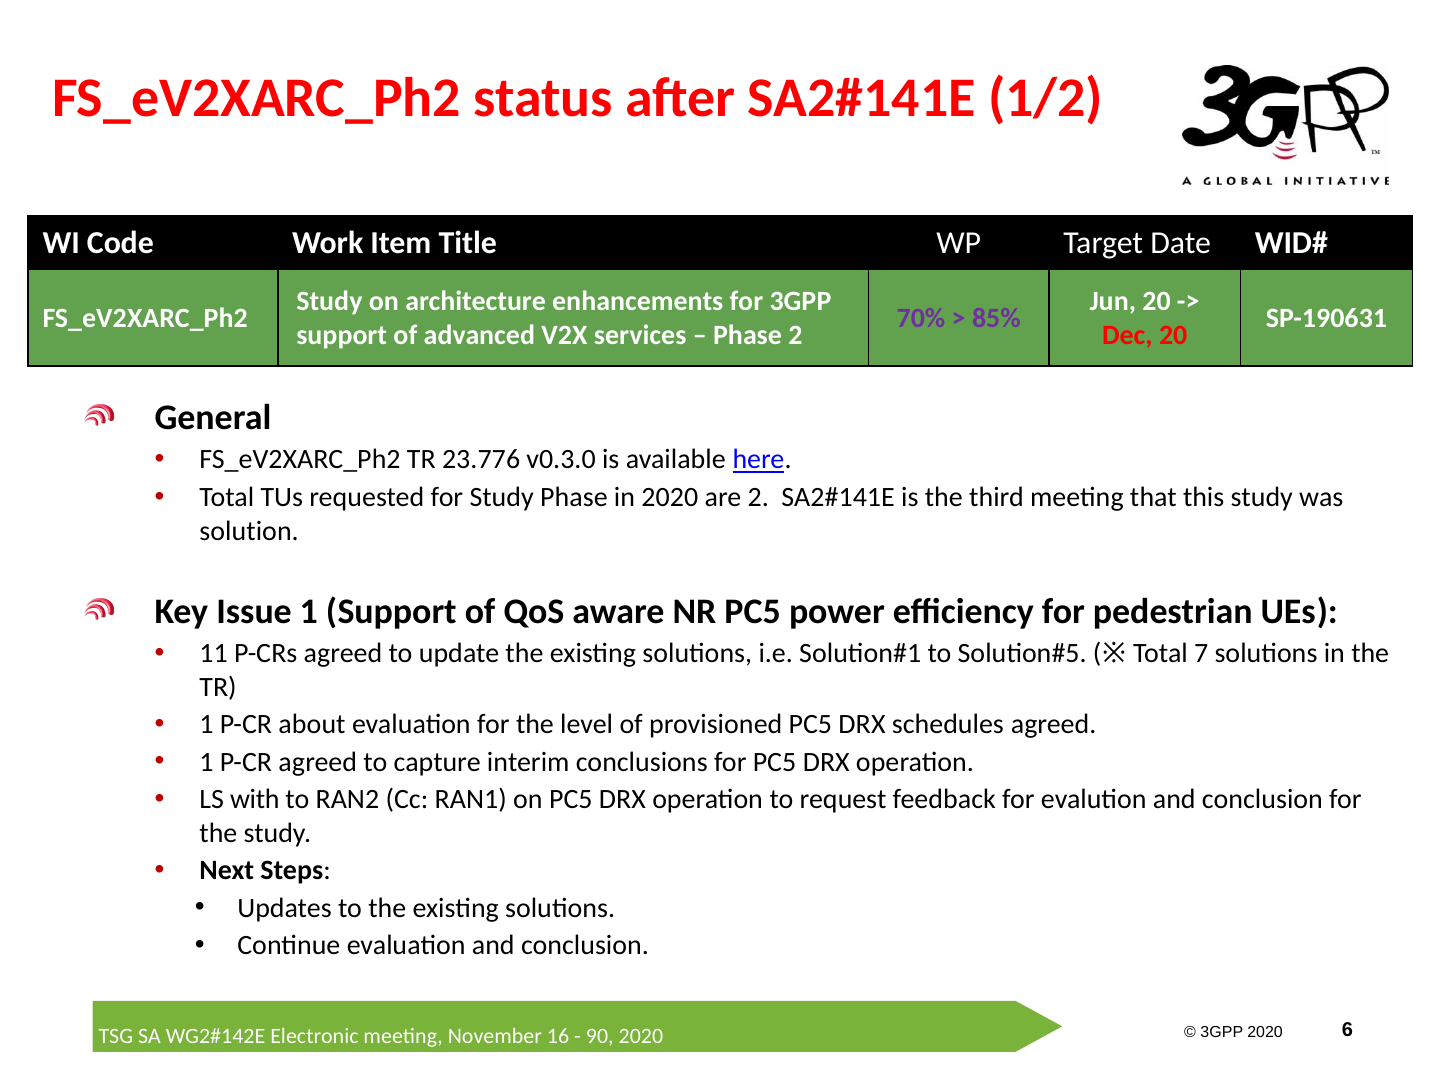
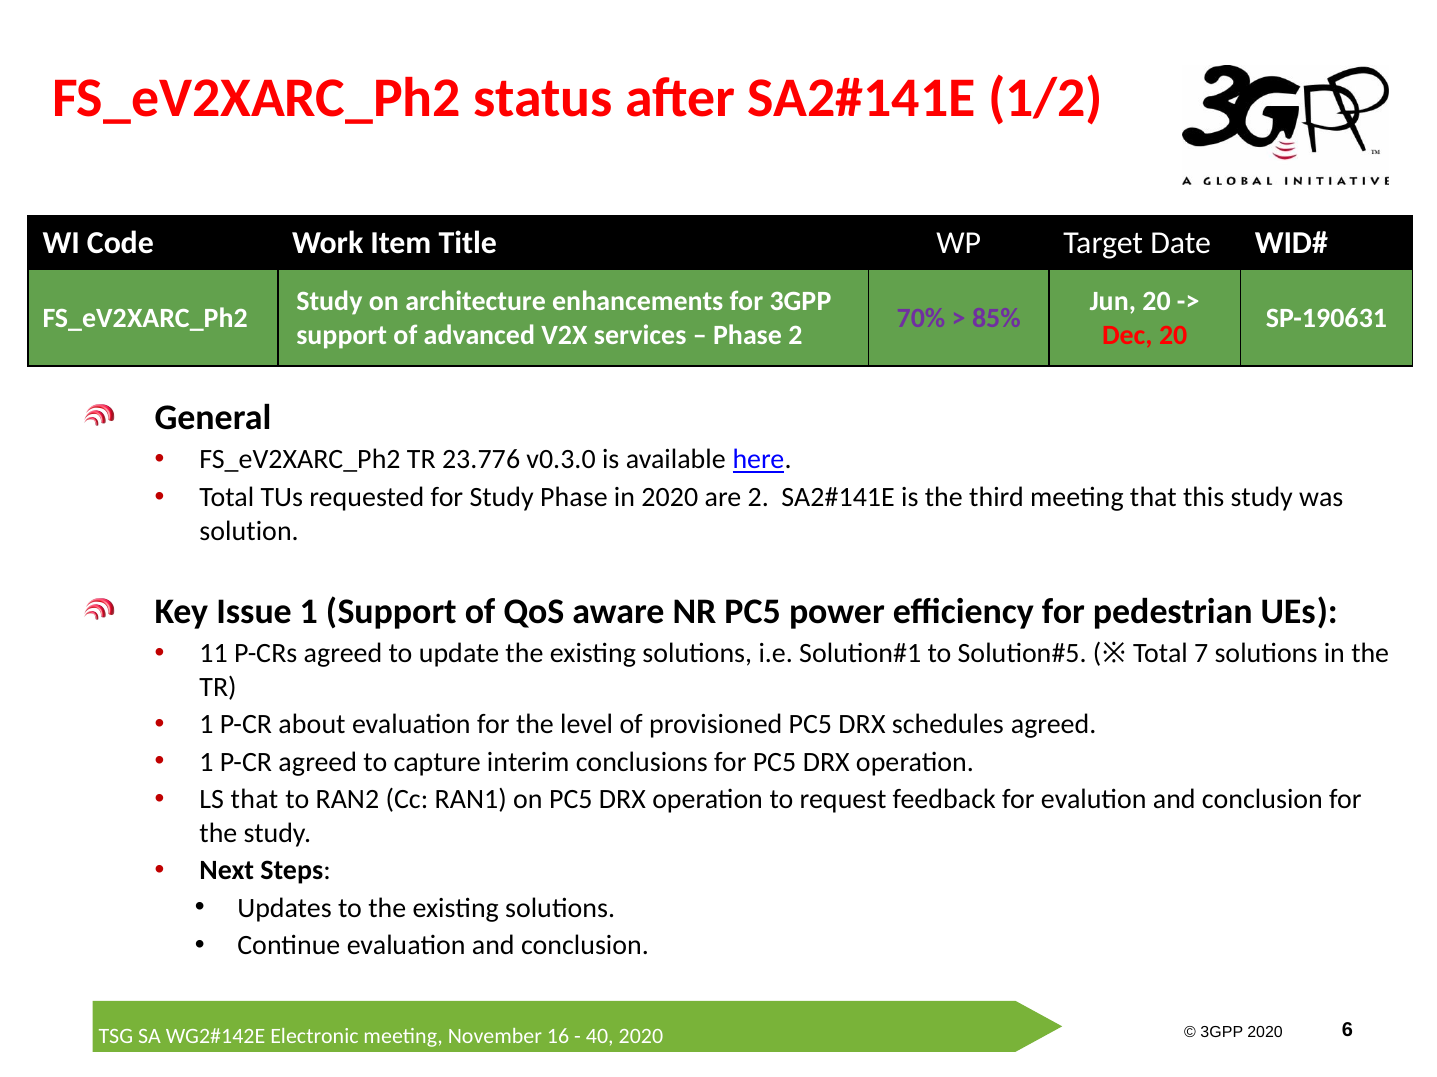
LS with: with -> that (255, 800)
90: 90 -> 40 (600, 1037)
